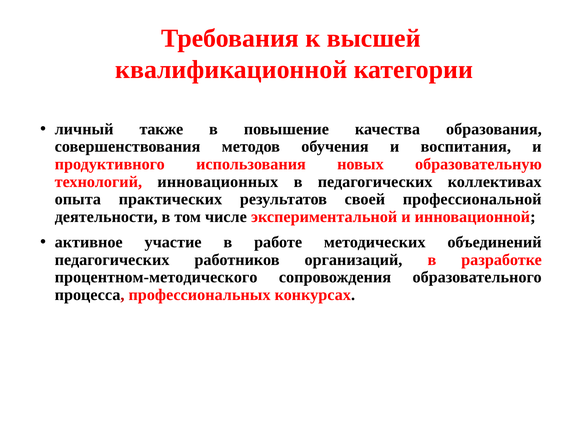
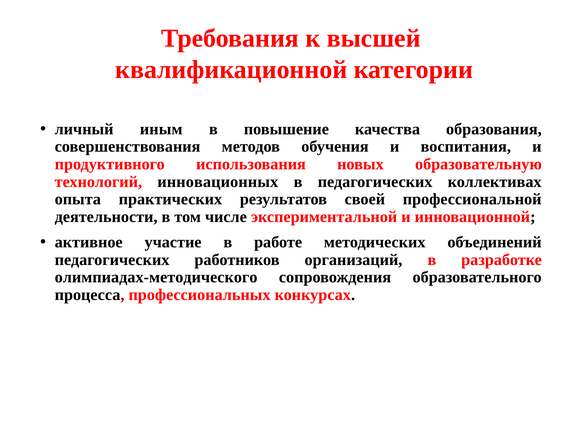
также: также -> иным (161, 129)
процентном-методического: процентном-методического -> олимпиадах-методического (156, 277)
